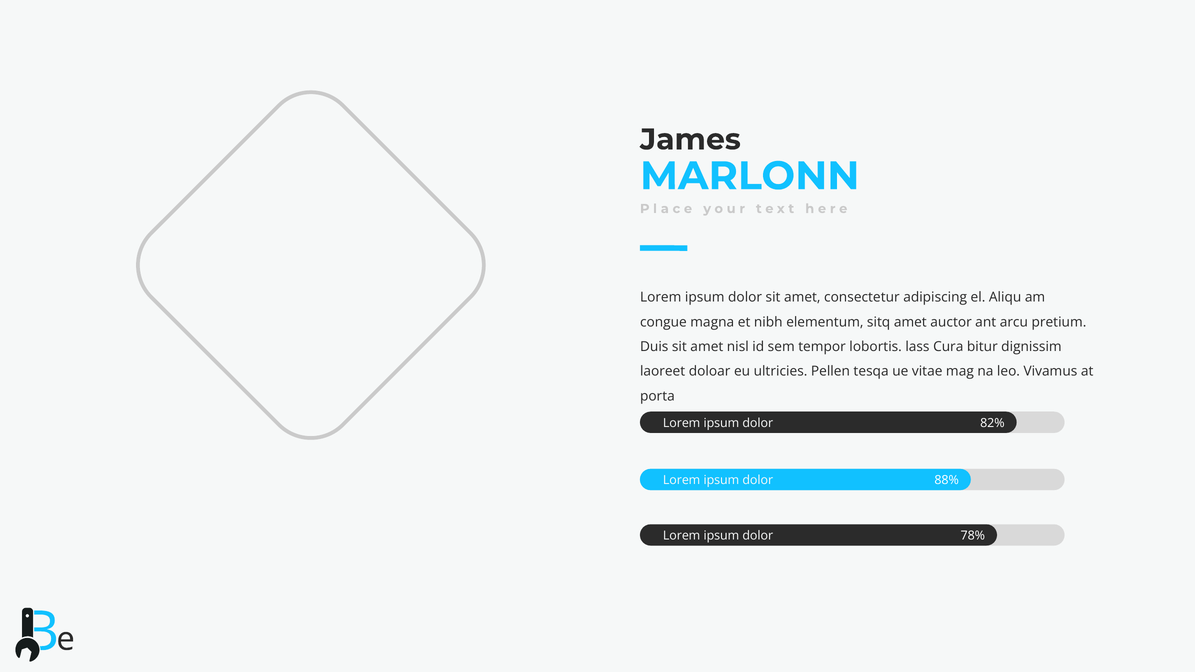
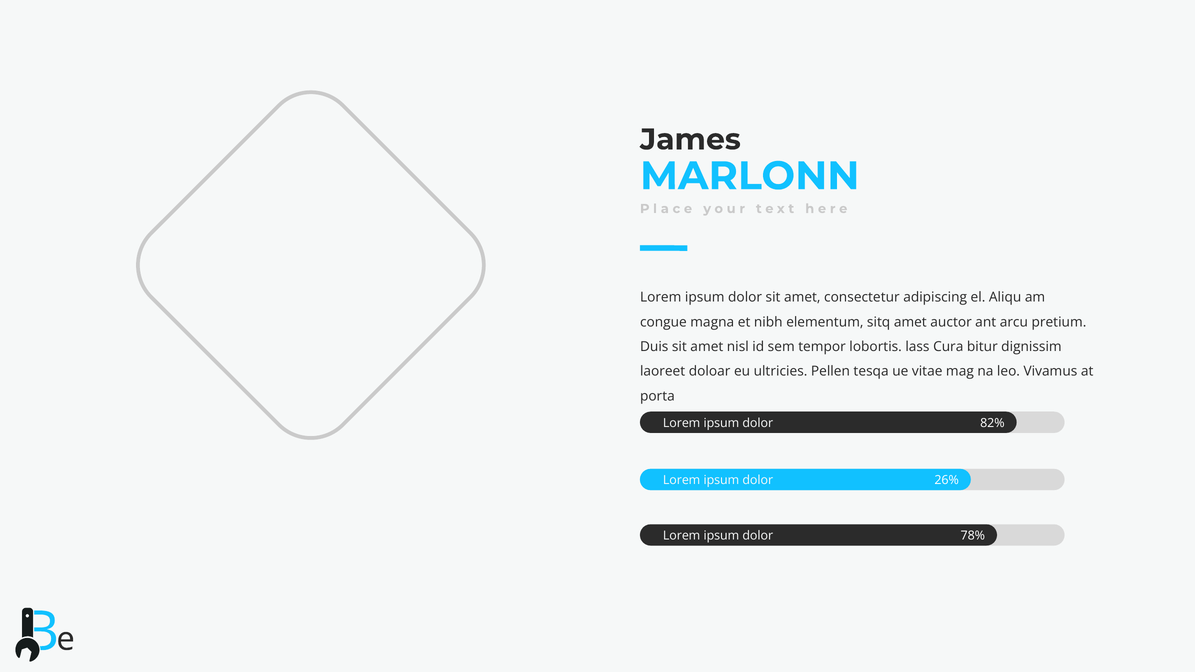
88%: 88% -> 26% (947, 480)
